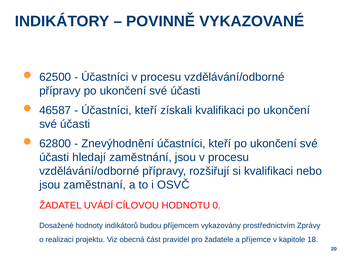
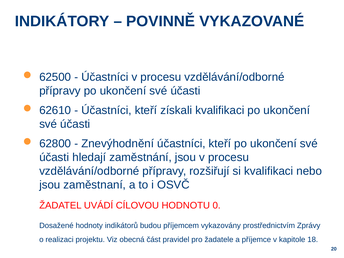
46587: 46587 -> 62610 (55, 110)
